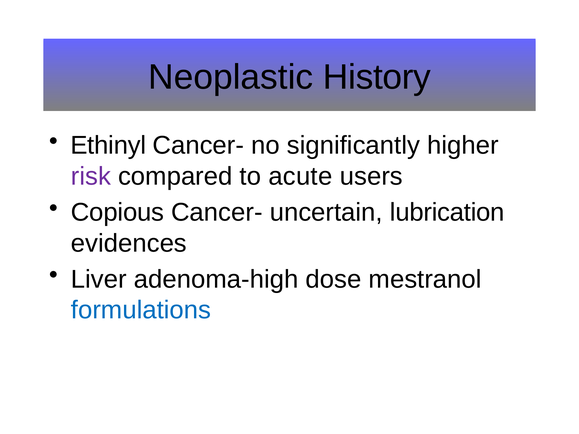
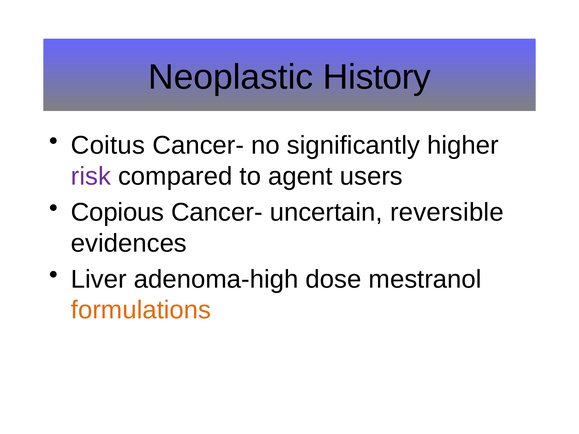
Ethinyl: Ethinyl -> Coitus (108, 146)
acute: acute -> agent (300, 176)
lubrication: lubrication -> reversible (447, 213)
formulations colour: blue -> orange (141, 310)
